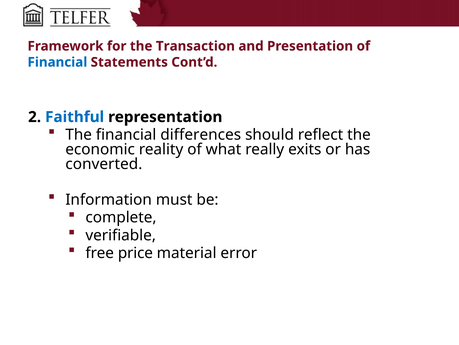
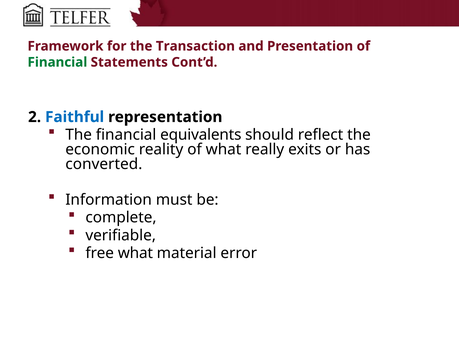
Financial colour: blue -> green (57, 62)
differences: differences -> equivalents (201, 134)
free price: price -> what (135, 253)
